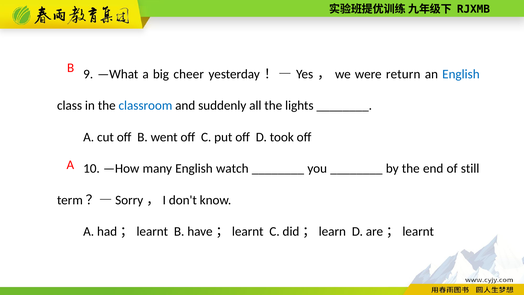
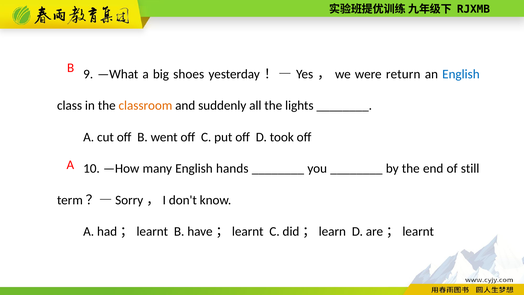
cheer: cheer -> shoes (189, 74)
classroom colour: blue -> orange (145, 106)
watch: watch -> hands (232, 168)
